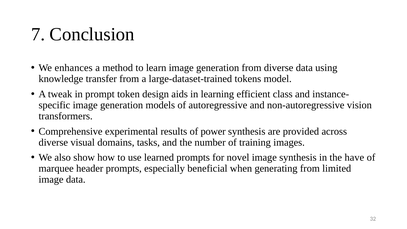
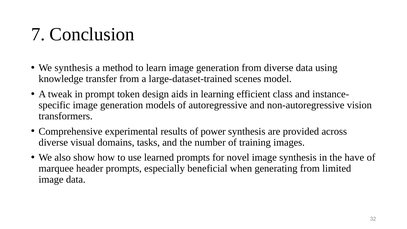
We enhances: enhances -> synthesis (74, 68)
tokens: tokens -> scenes (248, 79)
